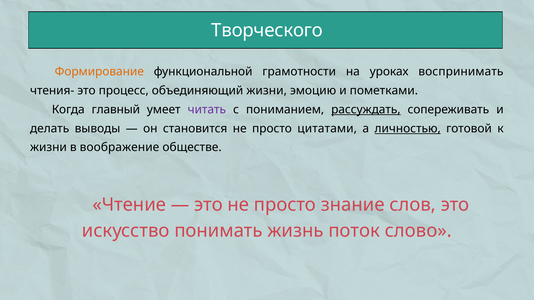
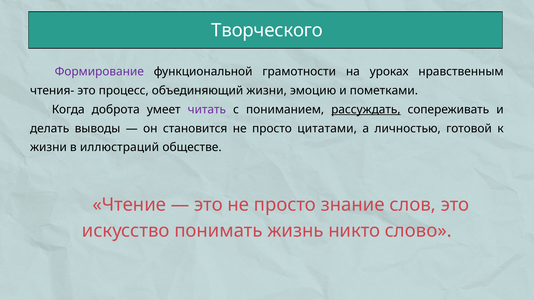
Формирование colour: orange -> purple (99, 72)
воспринимать: воспринимать -> нравственным (461, 72)
главный: главный -> доброта (116, 110)
личностью underline: present -> none (408, 129)
воображение: воображение -> иллюстраций (120, 148)
поток: поток -> никто (354, 231)
